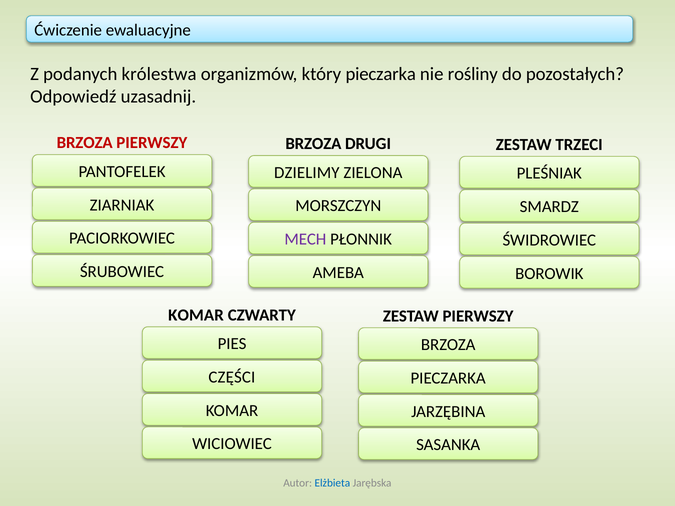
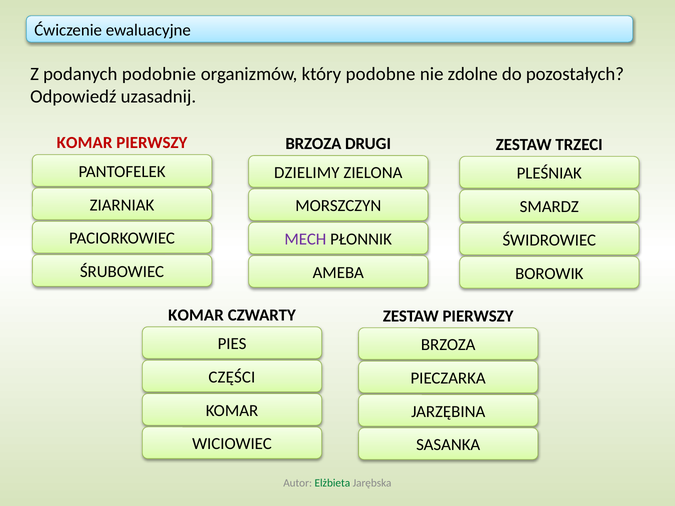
królestwa: królestwa -> podobnie (159, 74)
który pieczarka: pieczarka -> podobne (381, 74)
rośliny: rośliny -> zdolne (473, 74)
BRZOZA: BRZOZA -> KOMAR (85, 143)
Elżbieta colour: blue -> green (332, 483)
